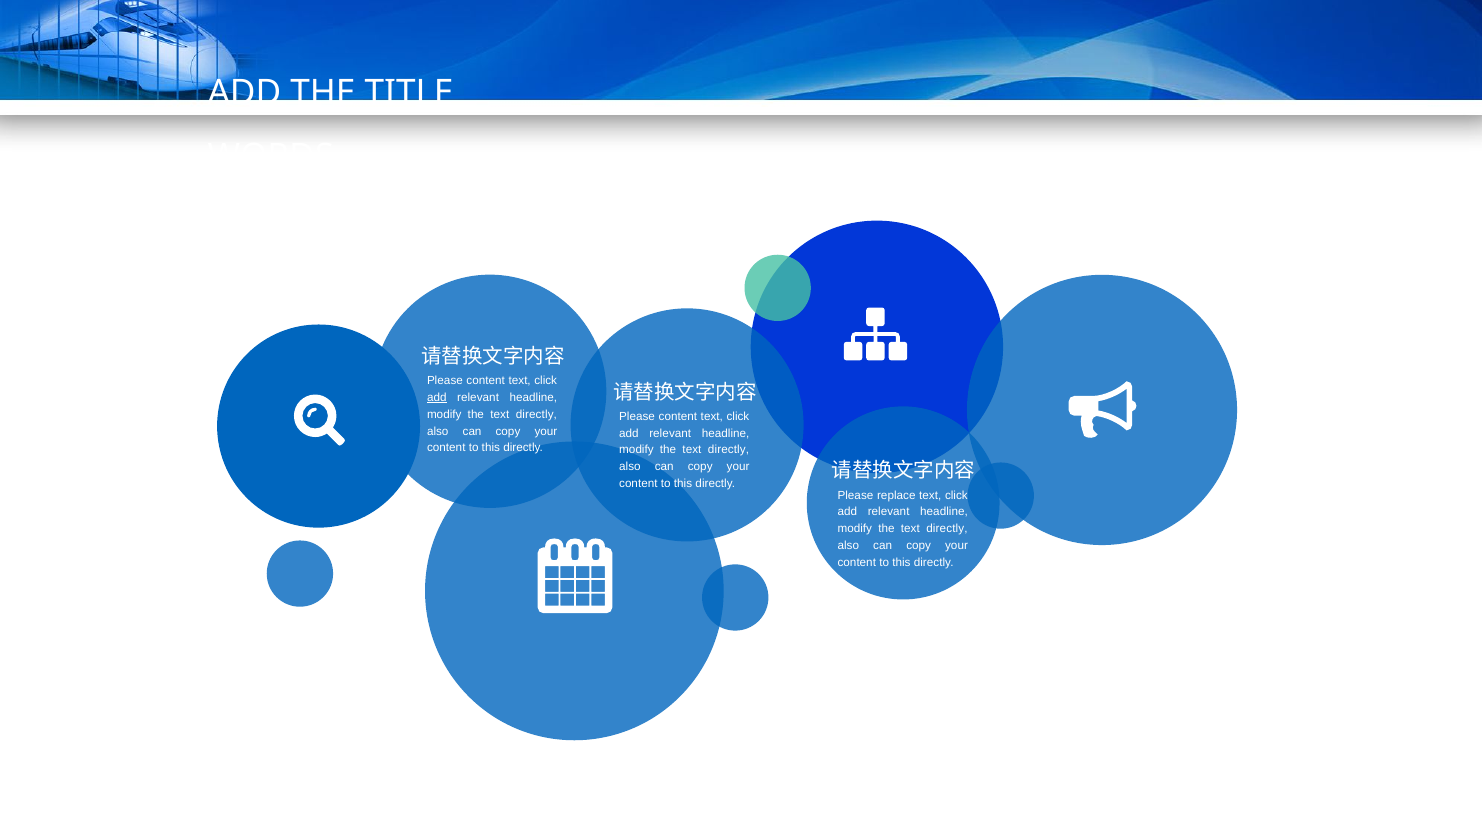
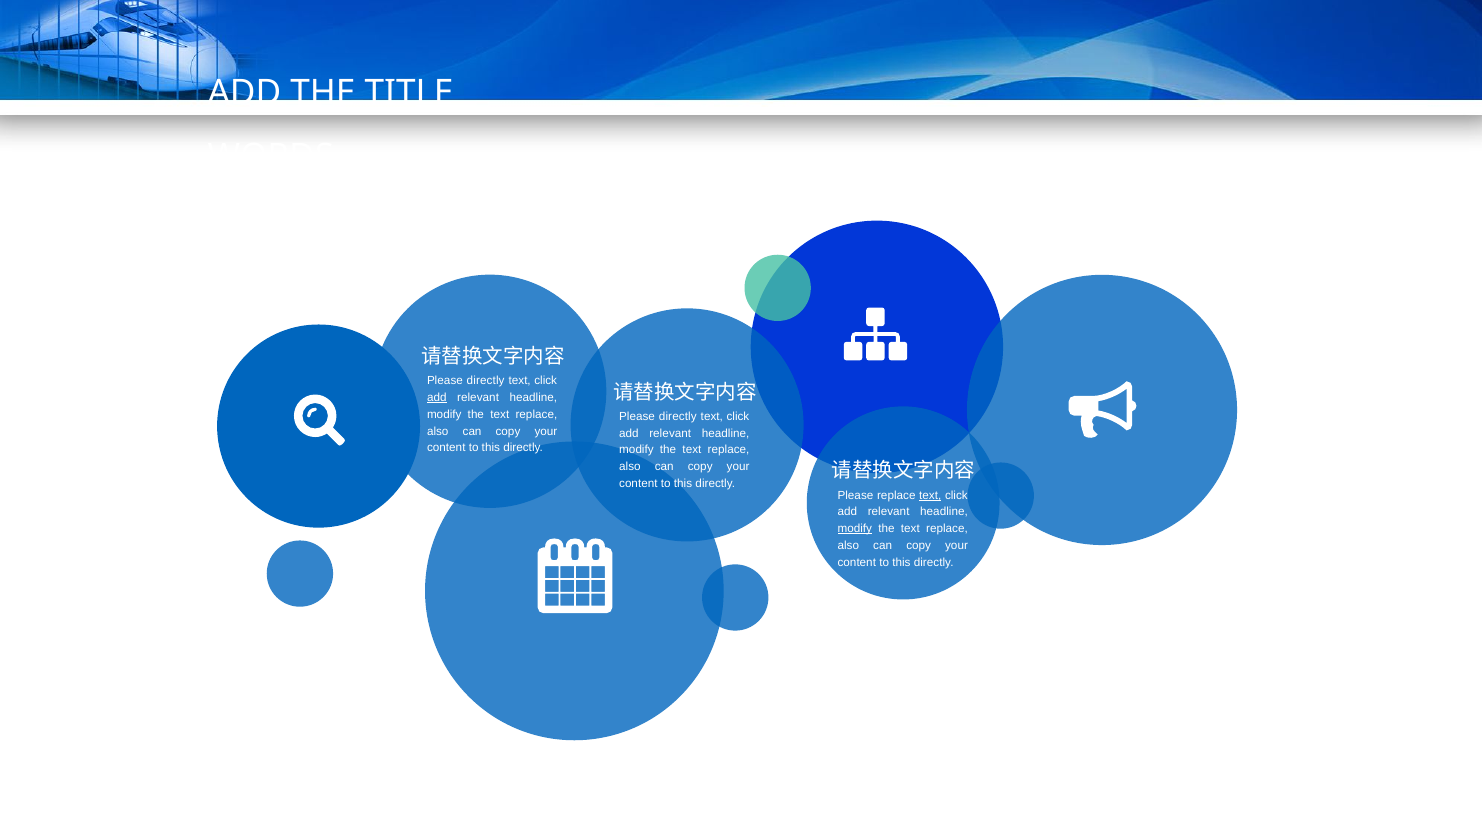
content: content -> directly (486, 381)
directly: directly -> replace (536, 414)
content: content -> directly (678, 416)
directly: directly -> replace (729, 450)
text underline: none -> present (930, 495)
modify underline: none -> present (855, 529)
directly: directly -> replace (947, 529)
